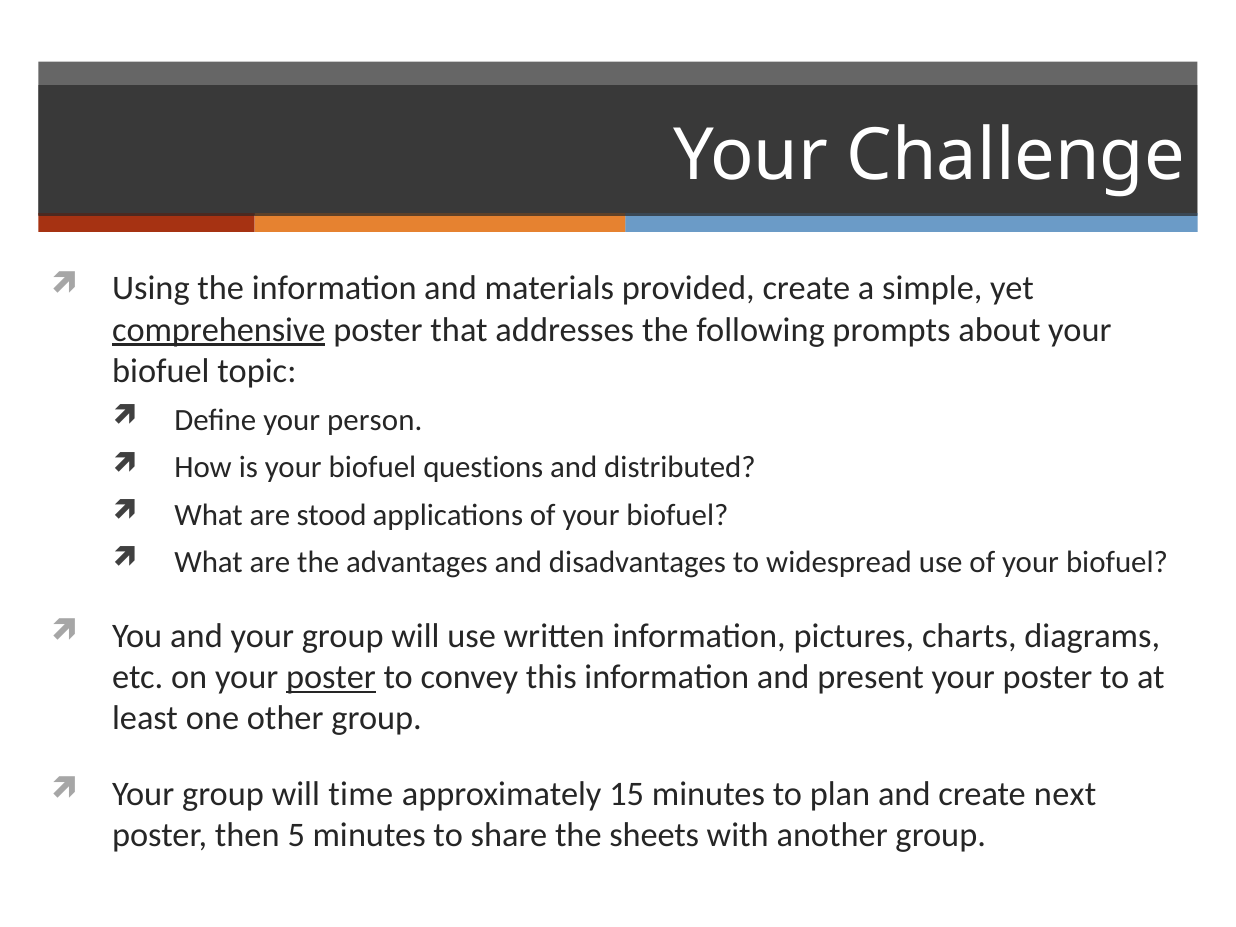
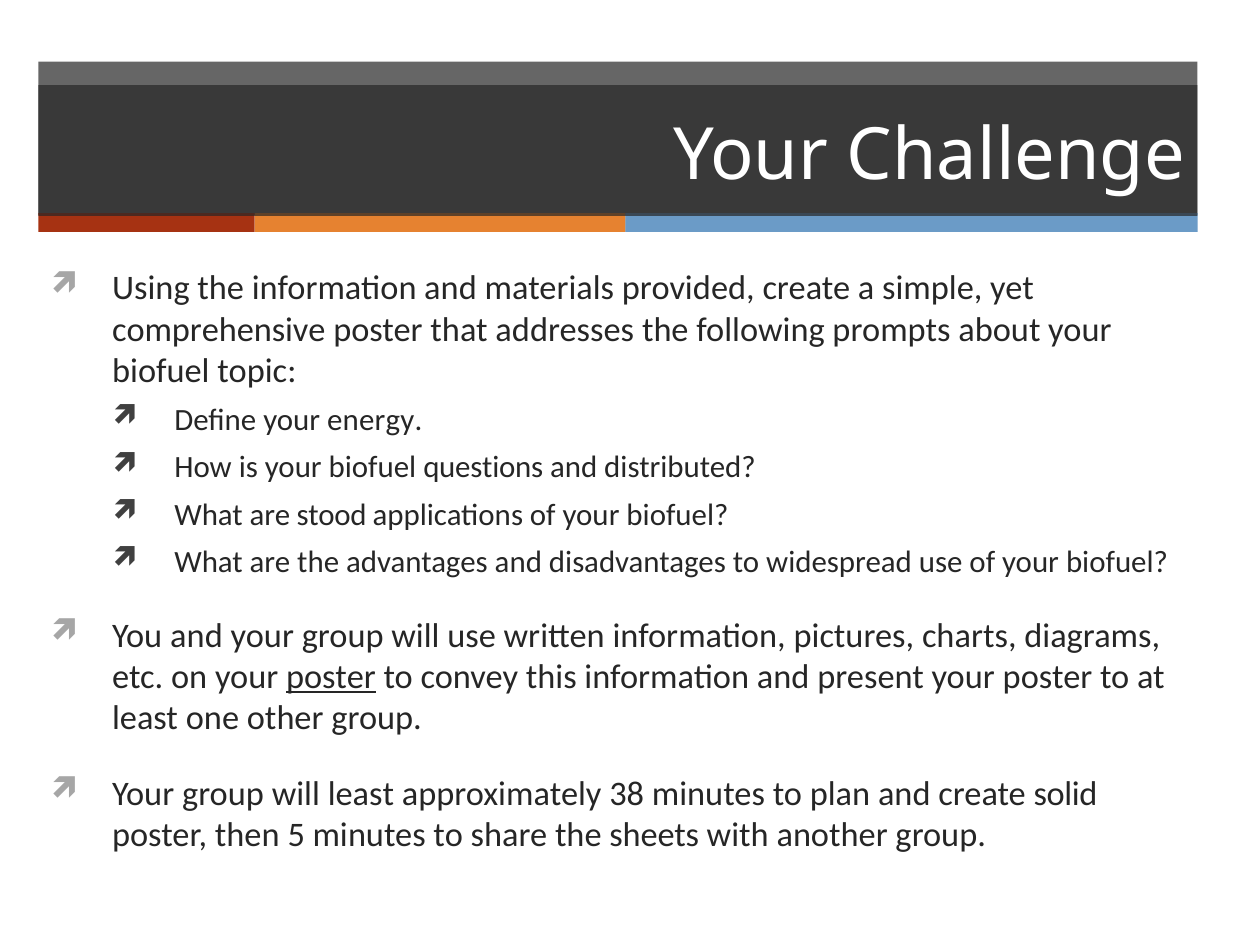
comprehensive underline: present -> none (219, 330)
person: person -> energy (375, 420)
will time: time -> least (361, 794)
15: 15 -> 38 (627, 794)
next: next -> solid (1066, 794)
